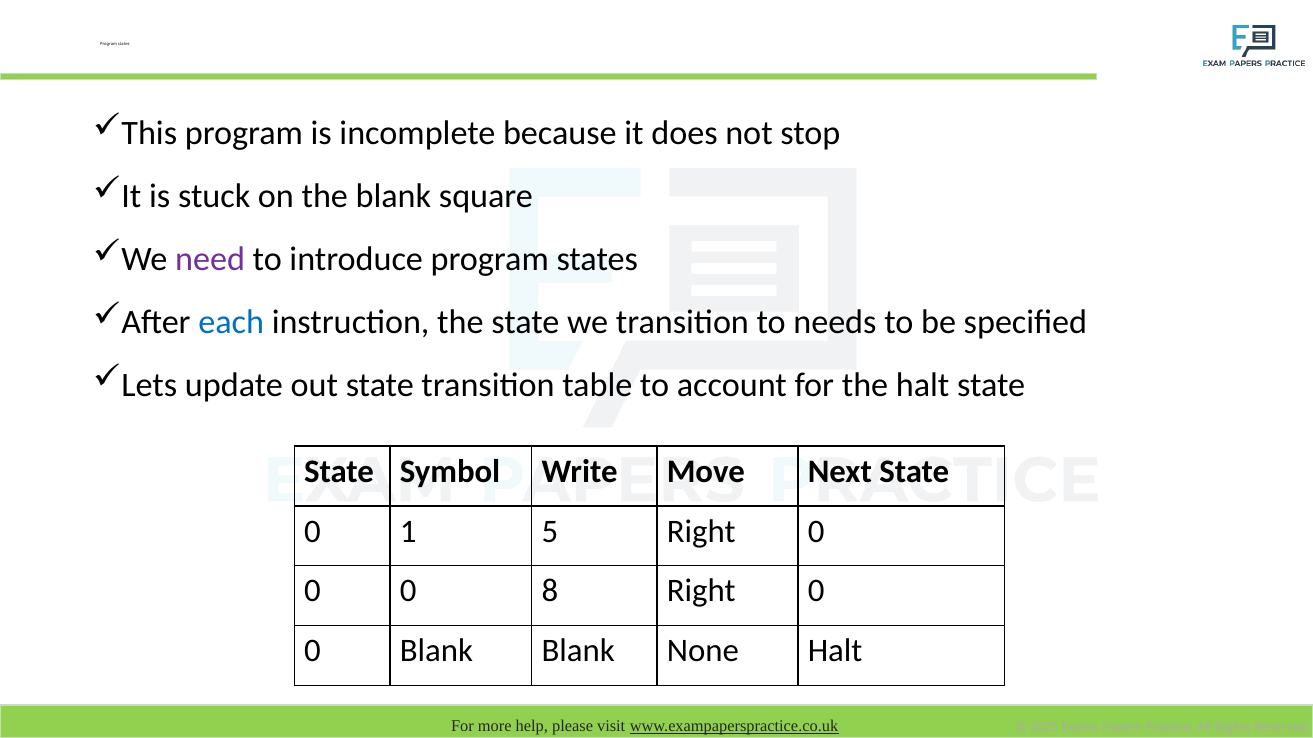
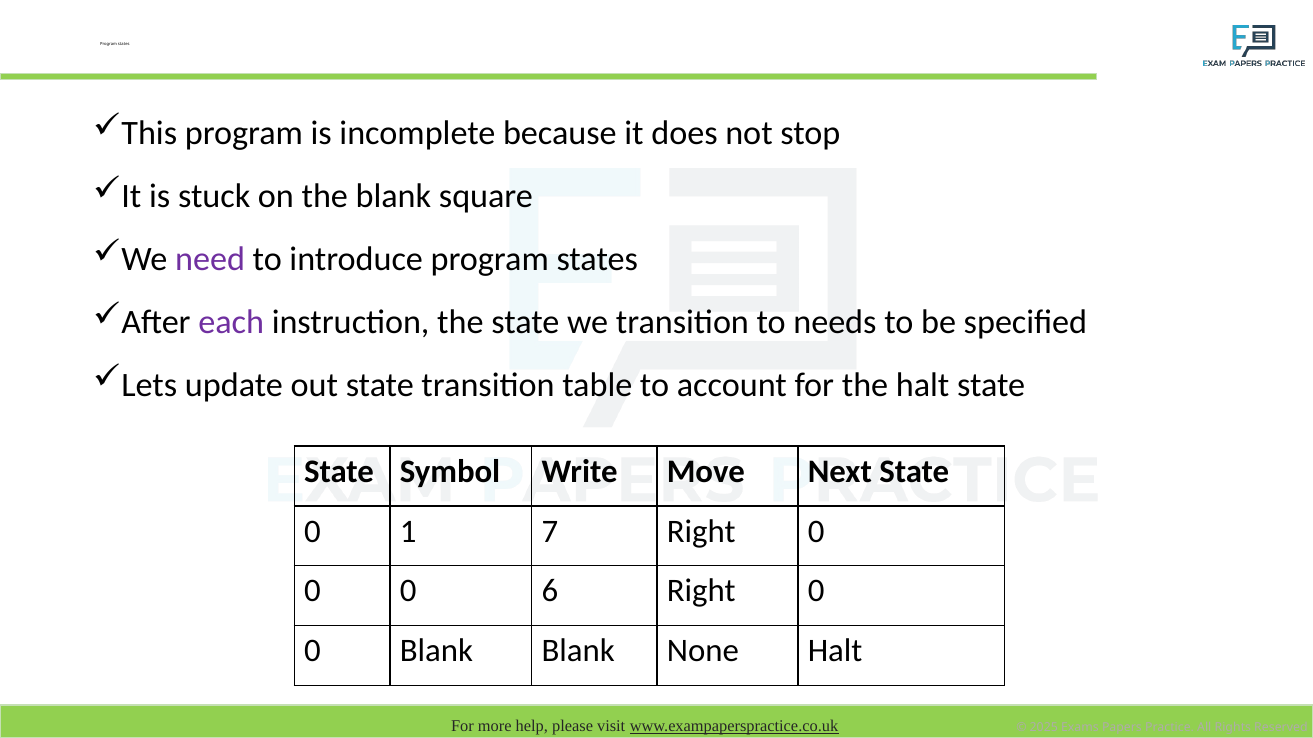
each colour: blue -> purple (231, 322)
5: 5 -> 7 (550, 532)
8: 8 -> 6 (550, 592)
